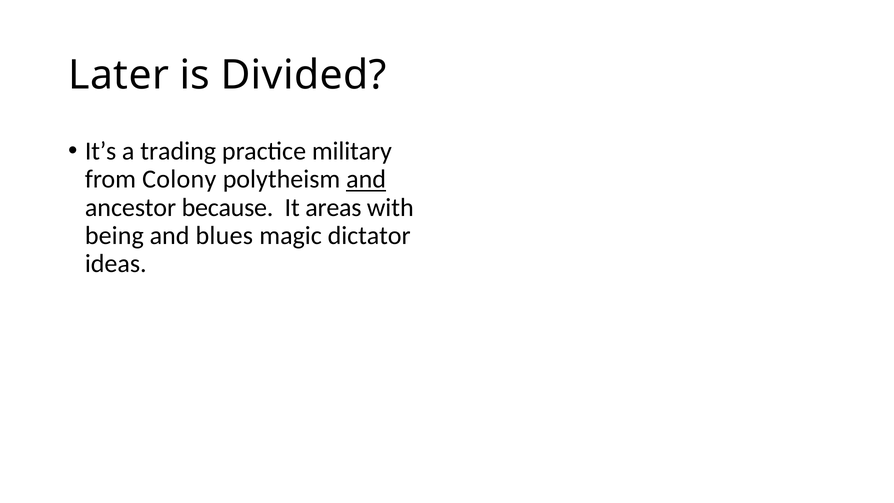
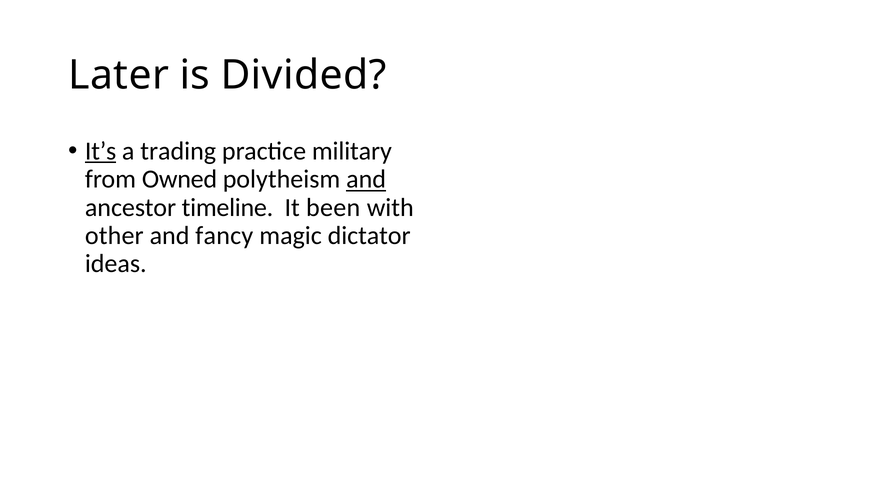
It’s underline: none -> present (101, 151)
Colony: Colony -> Owned (180, 179)
because: because -> timeline (228, 207)
areas: areas -> been (333, 207)
being: being -> other (114, 236)
blues: blues -> fancy (224, 236)
